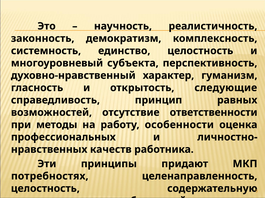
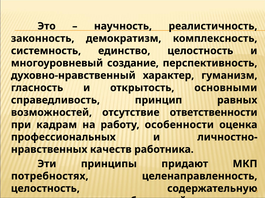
субъекта: субъекта -> создание (133, 63)
следующие: следующие -> основными (226, 88)
методы: методы -> кадрам (57, 125)
